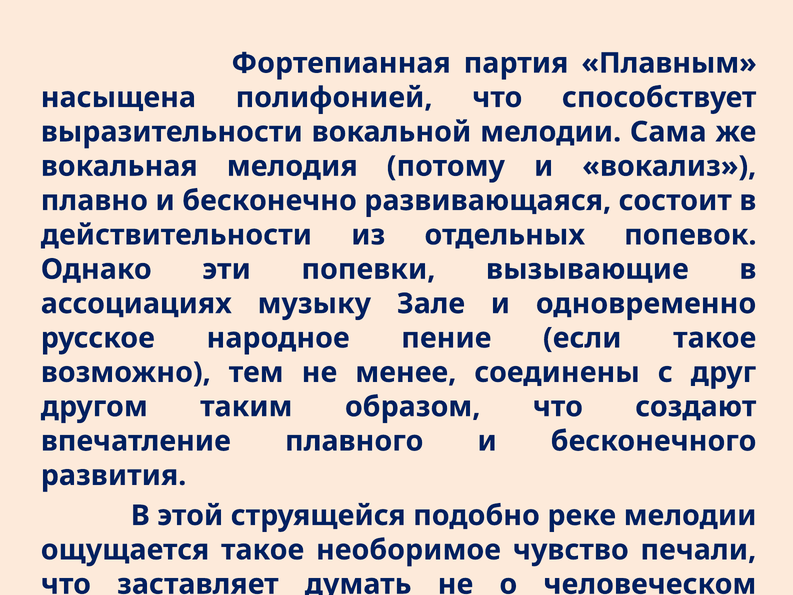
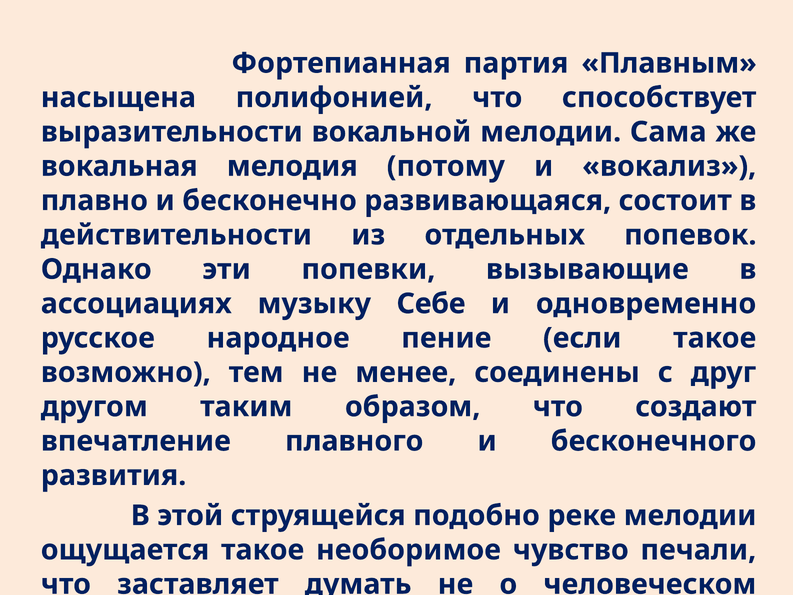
Зале: Зале -> Себе (431, 304)
